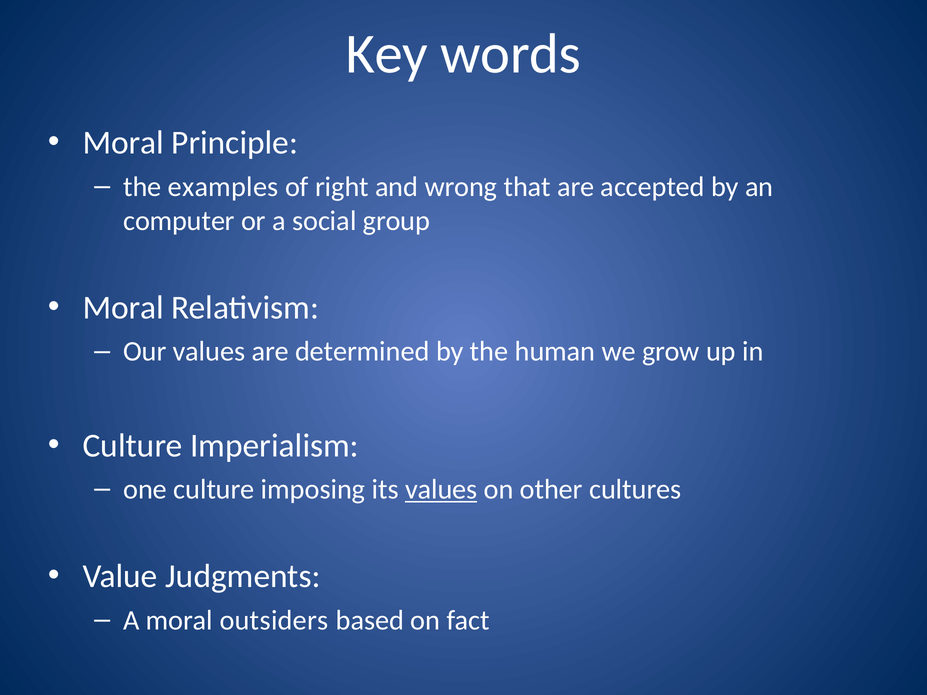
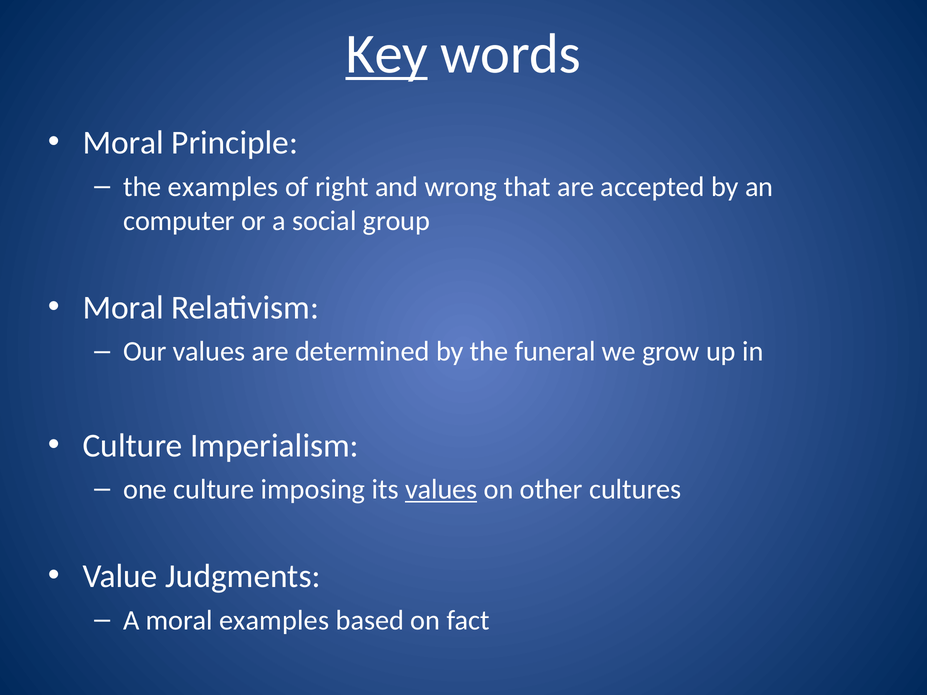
Key underline: none -> present (387, 54)
human: human -> funeral (555, 352)
moral outsiders: outsiders -> examples (274, 620)
